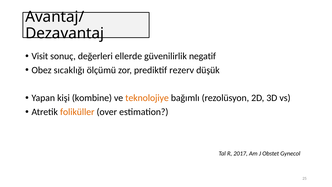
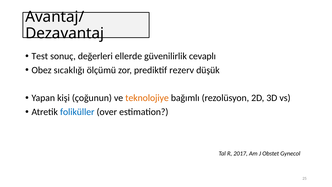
Visit: Visit -> Test (40, 56)
negatif: negatif -> cevaplı (202, 56)
kombine: kombine -> çoğunun (92, 98)
foliküller colour: orange -> blue (77, 112)
